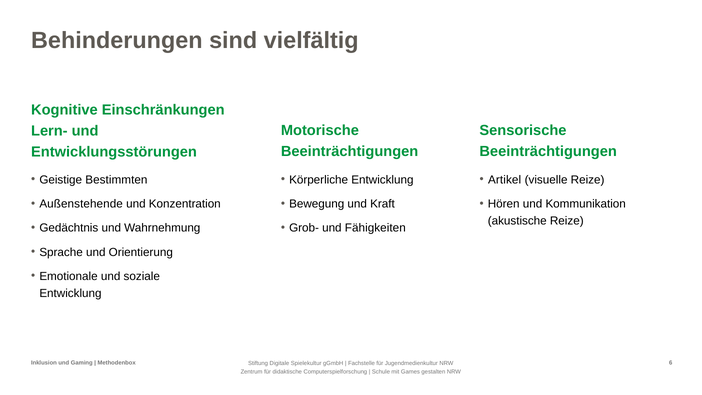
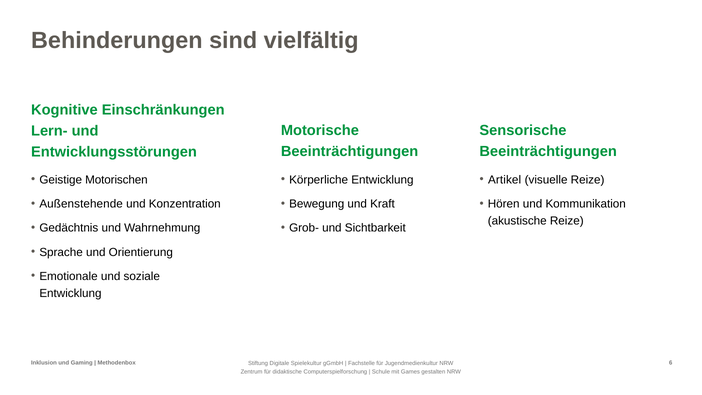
Bestimmten: Bestimmten -> Motorischen (116, 180)
Fähigkeiten: Fähigkeiten -> Sichtbarkeit (375, 228)
